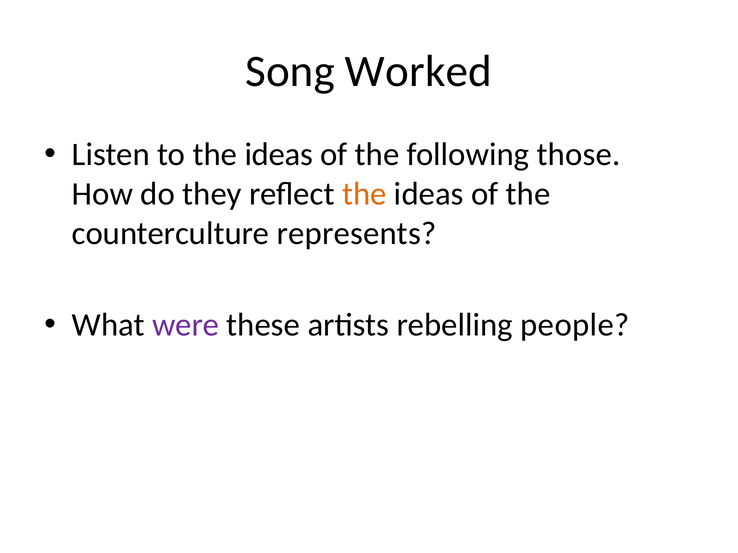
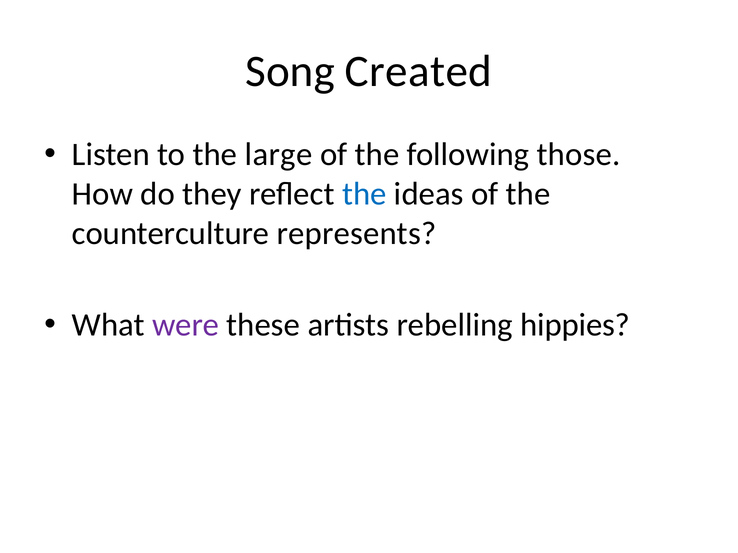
Worked: Worked -> Created (418, 71)
to the ideas: ideas -> large (279, 155)
the colour: orange -> blue (364, 194)
people: people -> hippies (575, 325)
